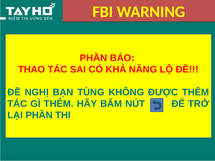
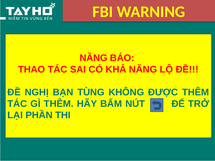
PHẦN: PHẦN -> NĂNG (94, 58)
